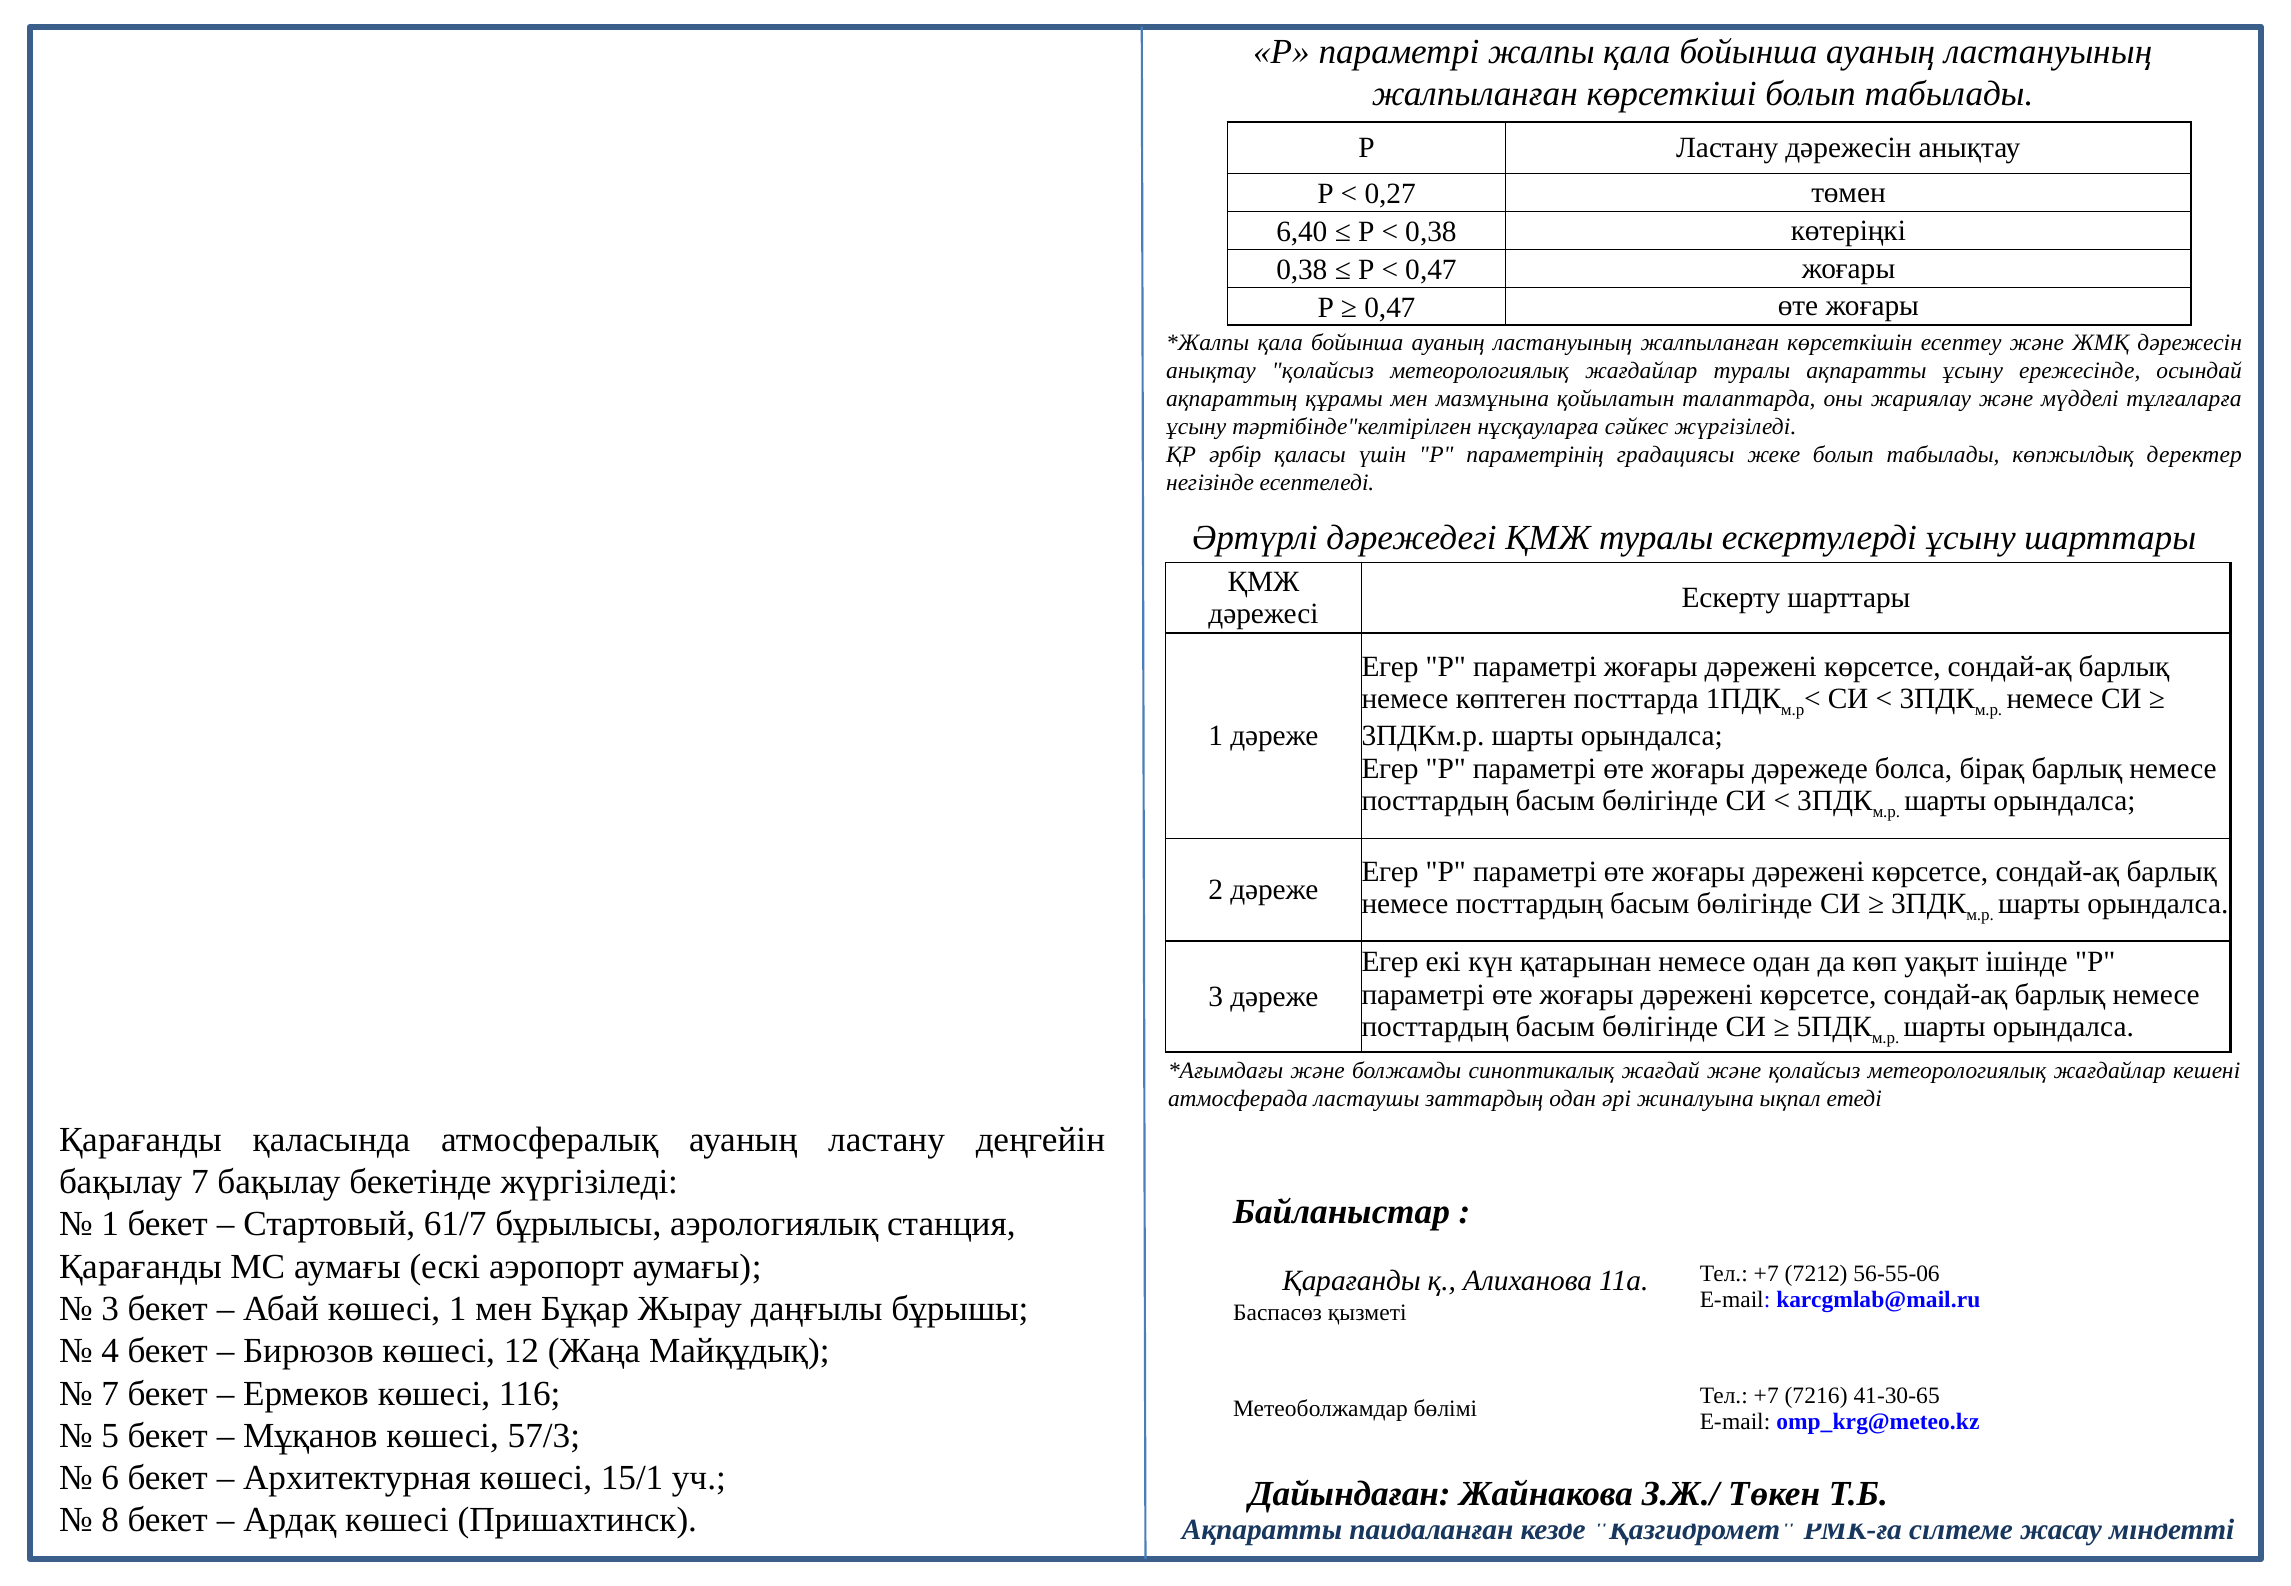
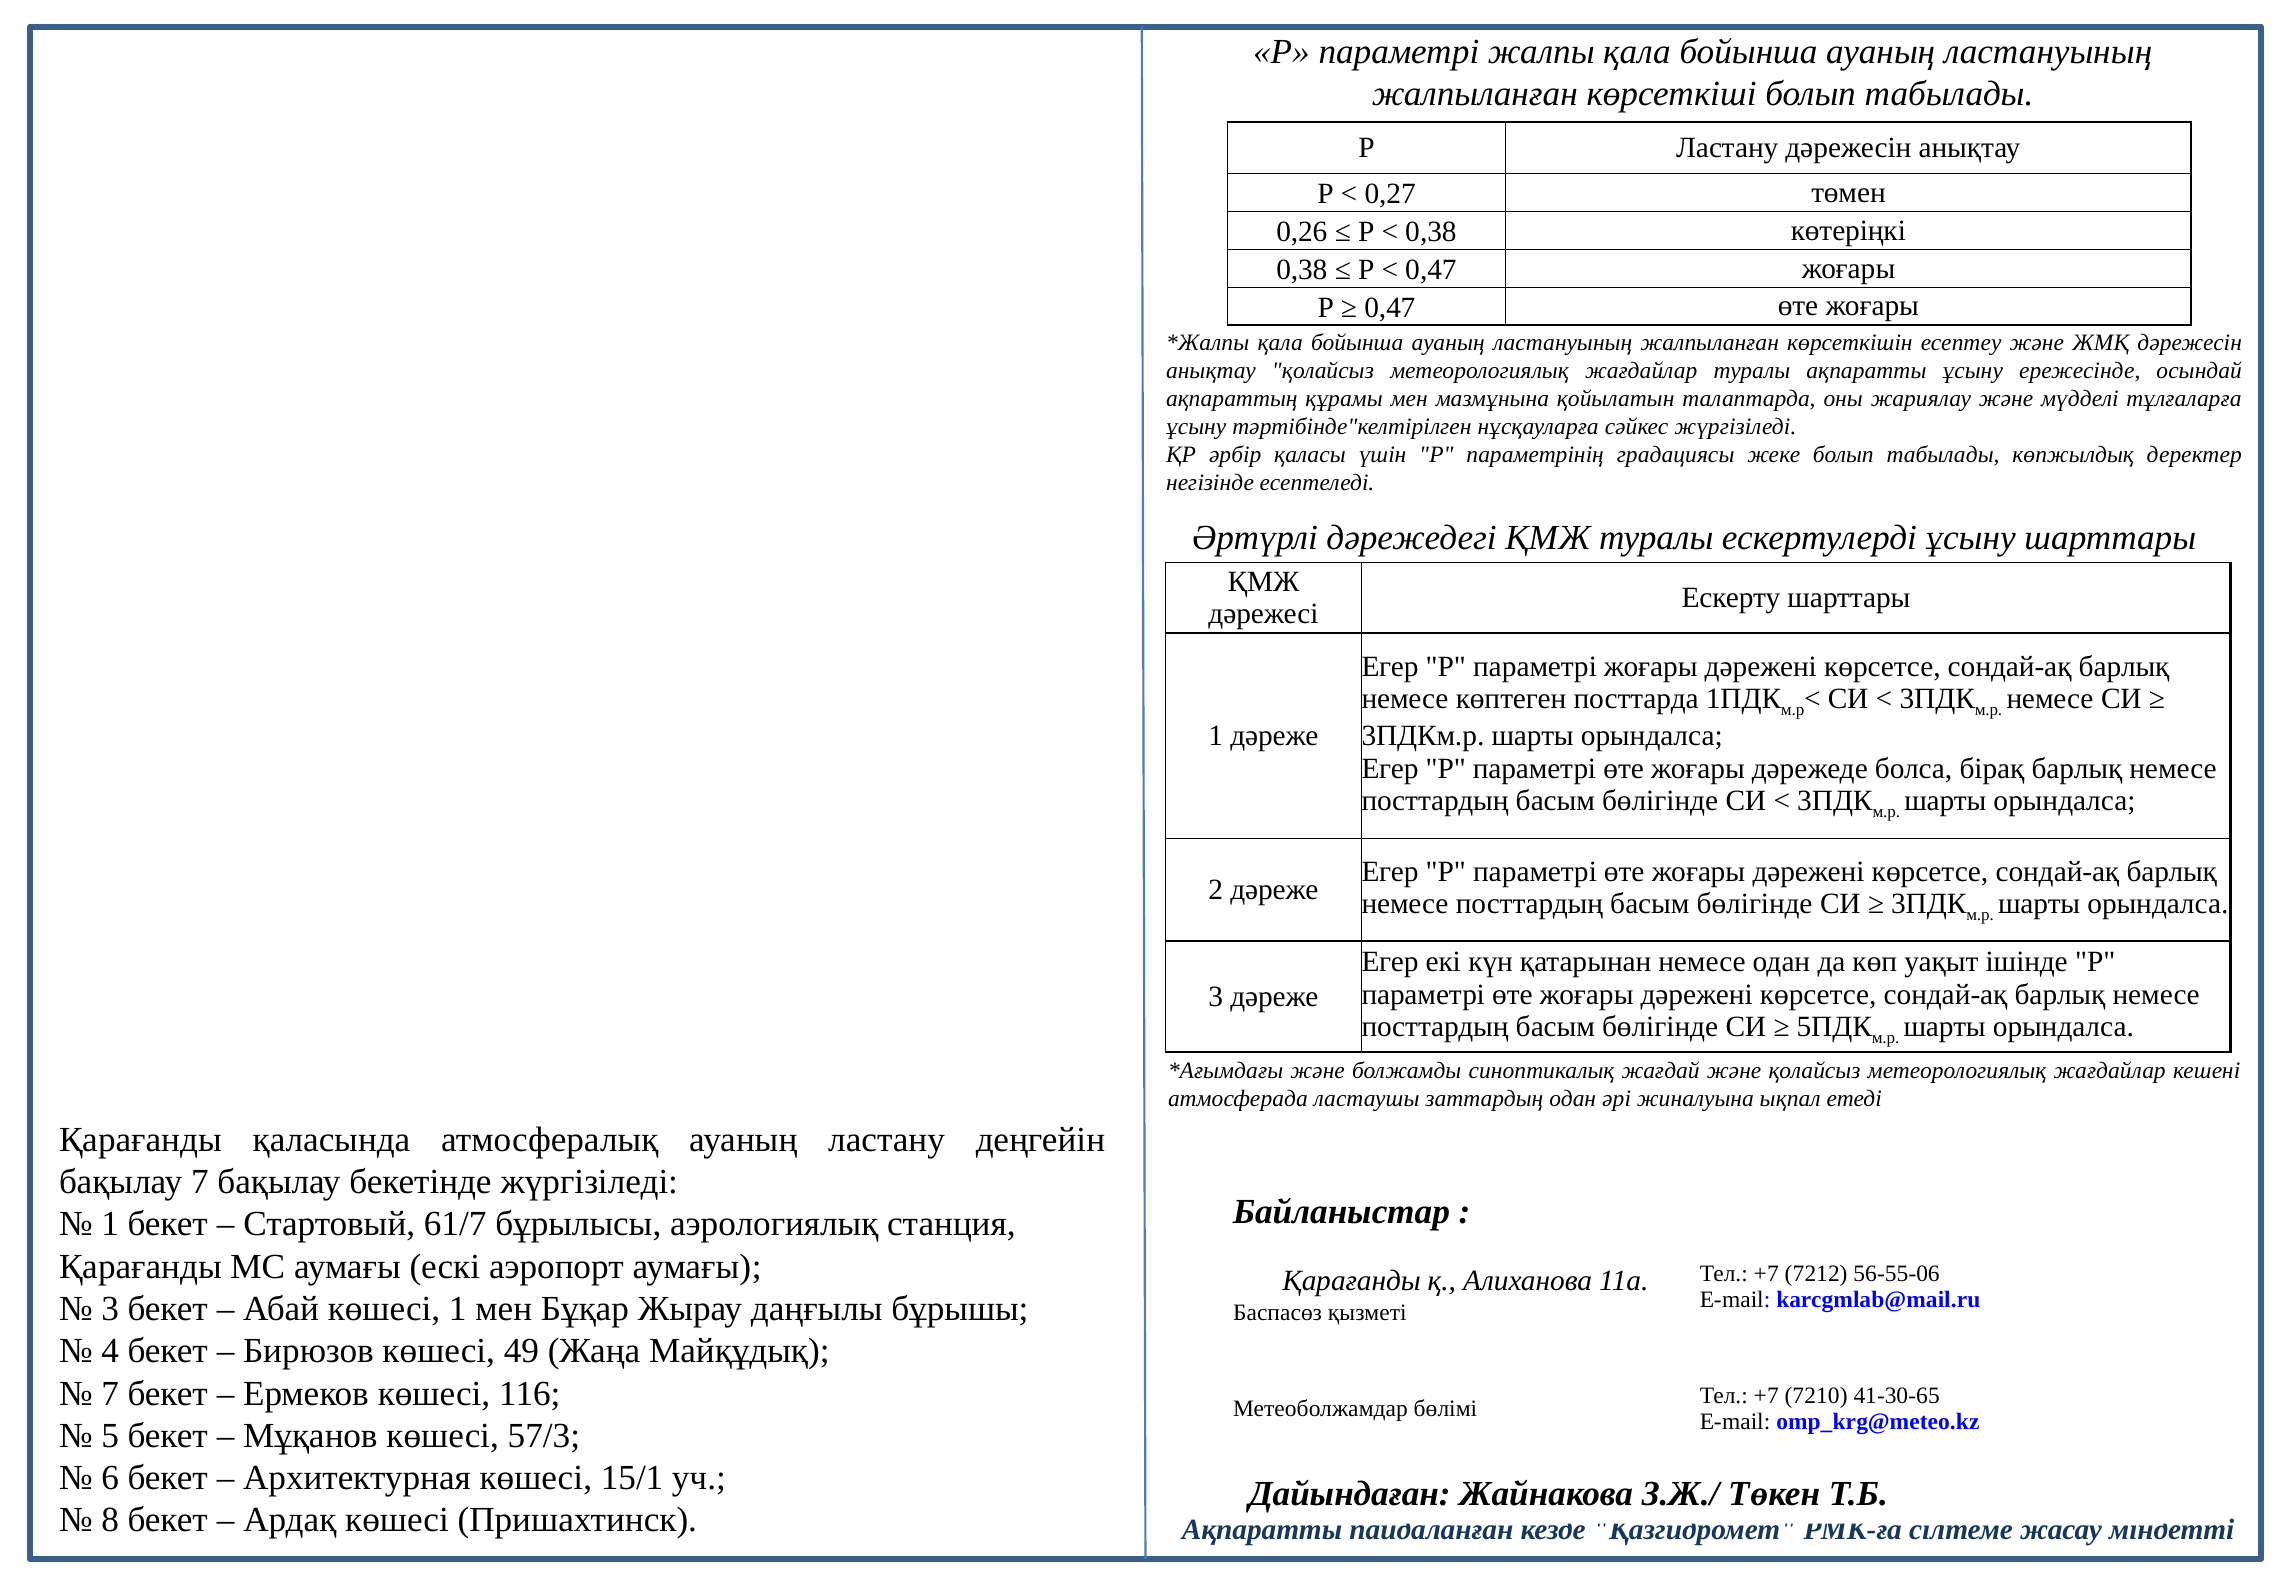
6,40: 6,40 -> 0,26 (1302, 232)
12: 12 -> 49 (521, 1351)
7216: 7216 -> 7210 (1816, 1396)
